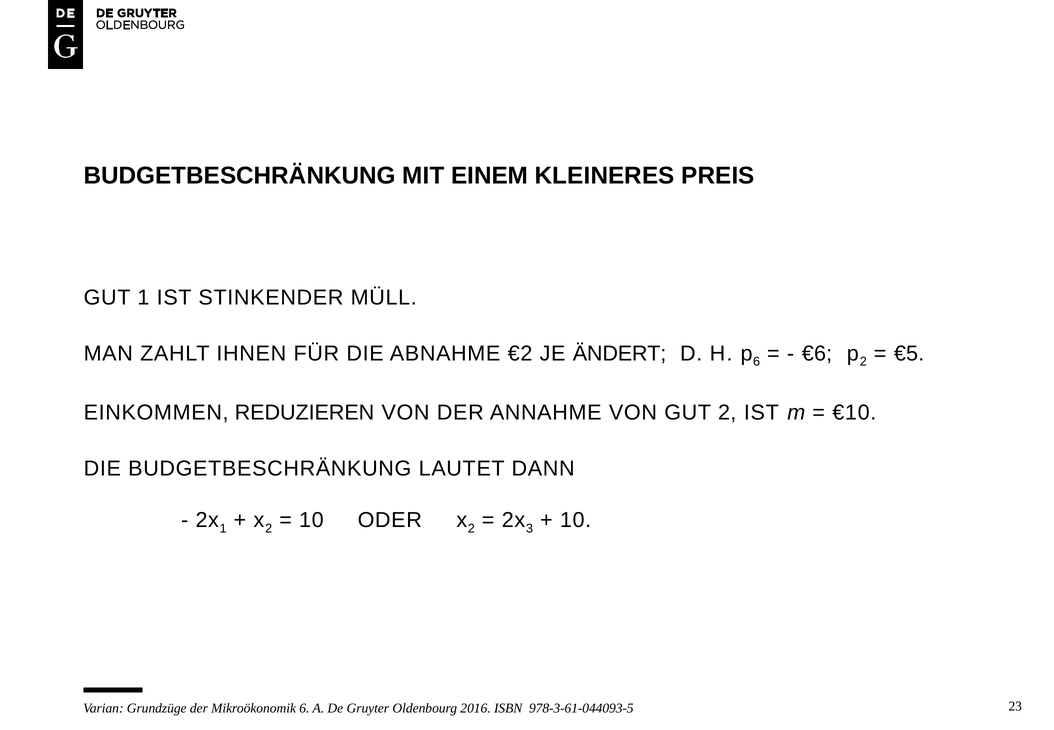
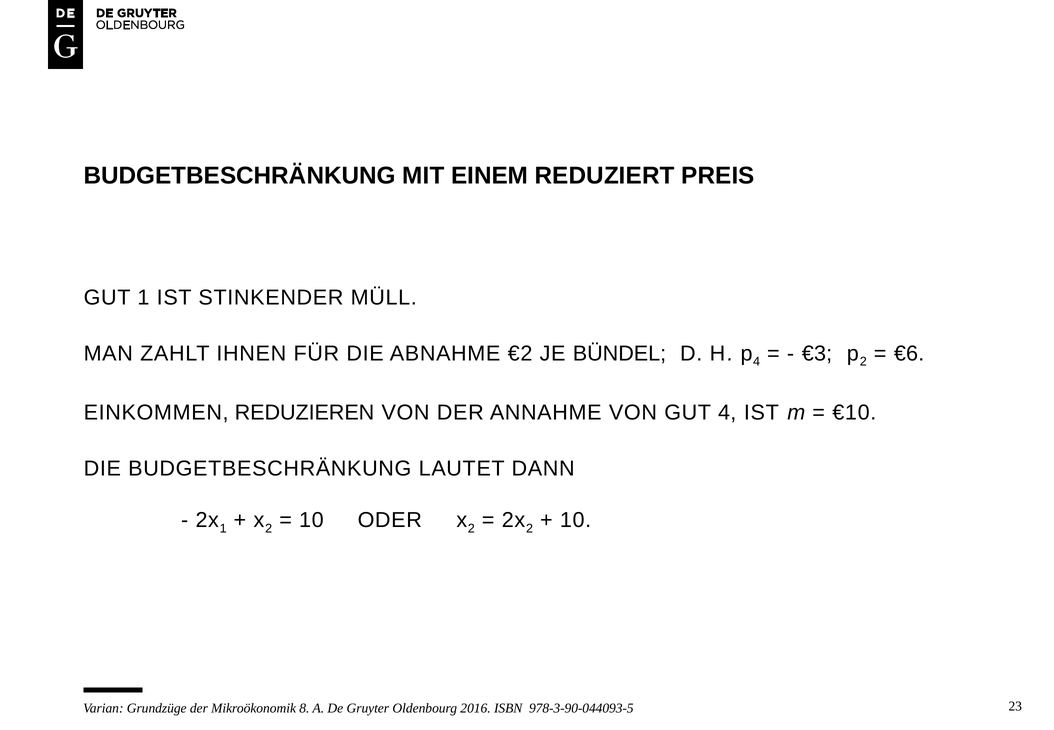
KLEINERES: KLEINERES -> REDUZIERT (605, 176)
ÄNDERT: ÄNDERT -> BÜNDEL (619, 353)
6: 6 -> 4 (757, 362)
€6: €6 -> €3 (817, 353)
€5: €5 -> €6 (909, 353)
GUT 2: 2 -> 4 (727, 413)
3: 3 -> 2 (530, 528)
Mikroökonomik 6: 6 -> 8 (304, 708)
978-3-61-044093-5: 978-3-61-044093-5 -> 978-3-90-044093-5 (581, 708)
